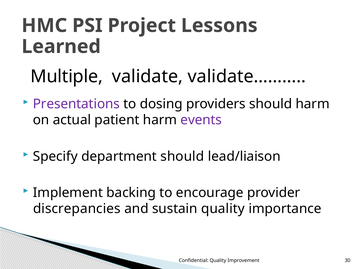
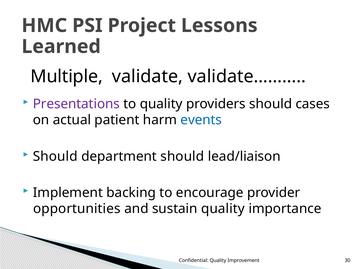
to dosing: dosing -> quality (161, 104)
should harm: harm -> cases (313, 104)
events colour: purple -> blue (201, 120)
Specify: Specify -> Should (55, 156)
discrepancies: discrepancies -> opportunities (77, 209)
